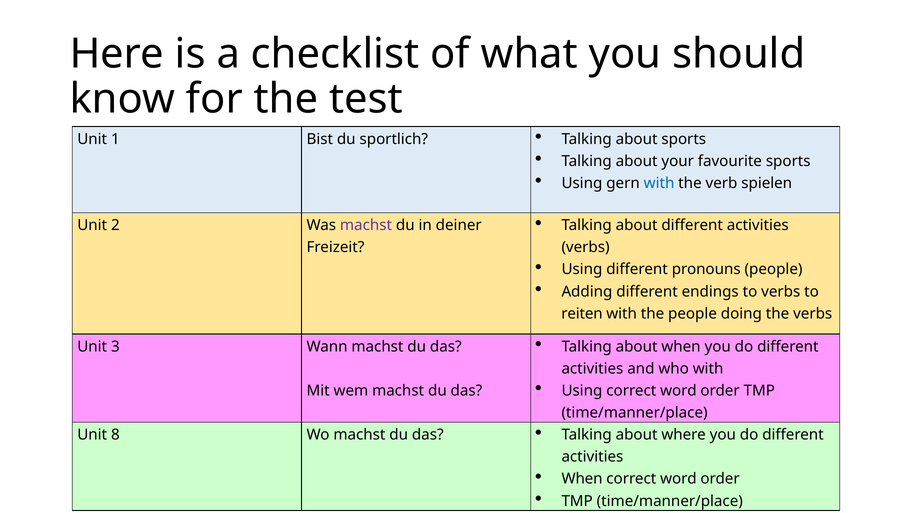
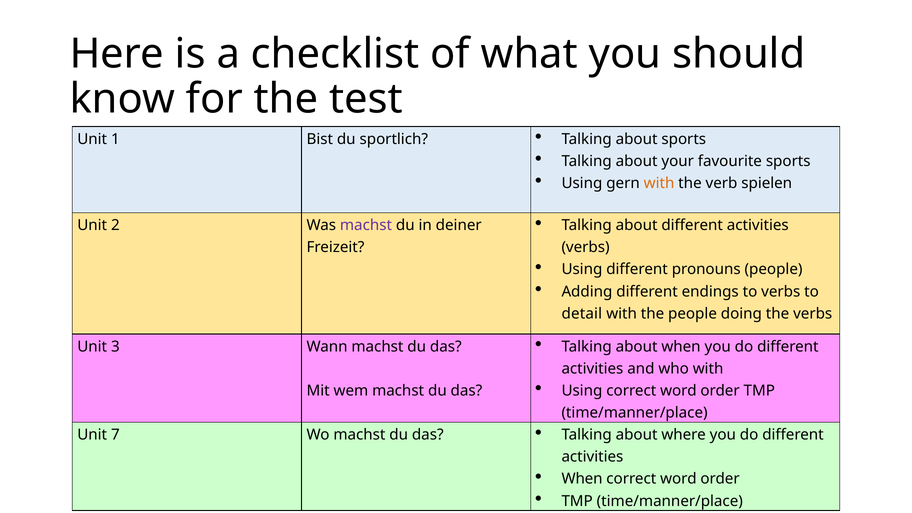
with colour: blue -> orange (659, 183)
reiten: reiten -> detail (582, 314)
8: 8 -> 7 (115, 435)
